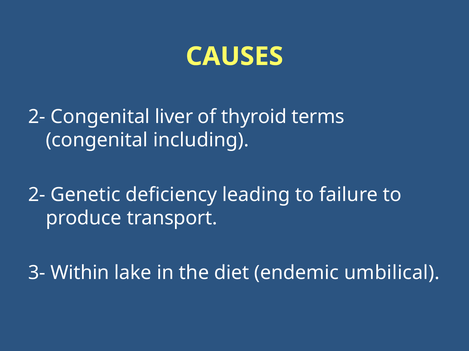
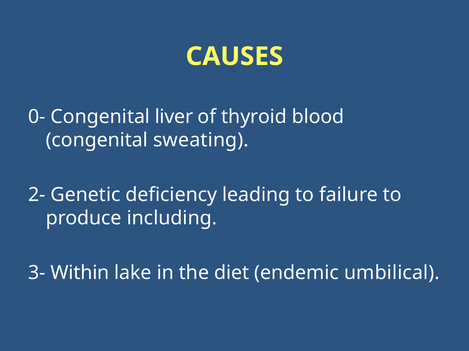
2-: 2- -> 0- (37, 117)
terms: terms -> blood (318, 117)
including: including -> sweating (201, 140)
transport: transport -> including (172, 219)
